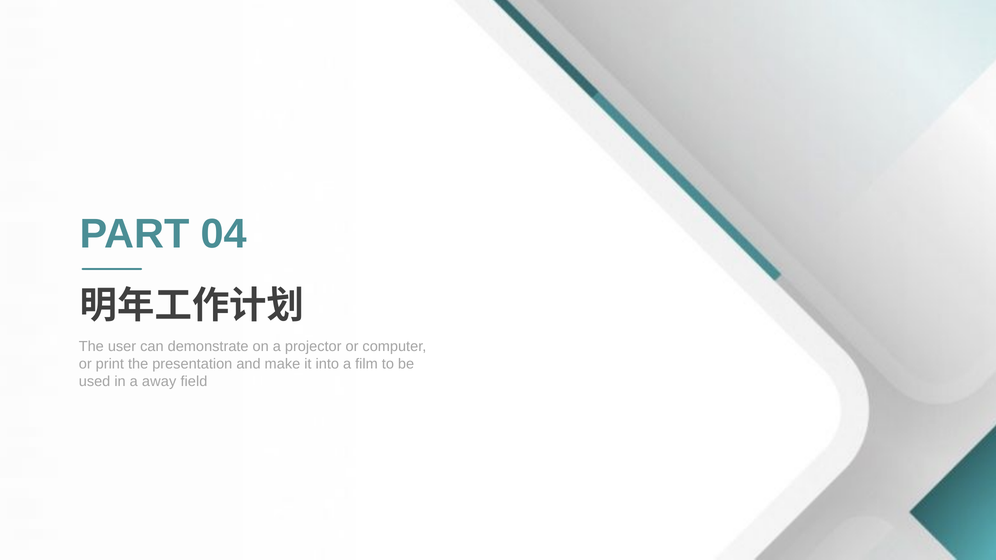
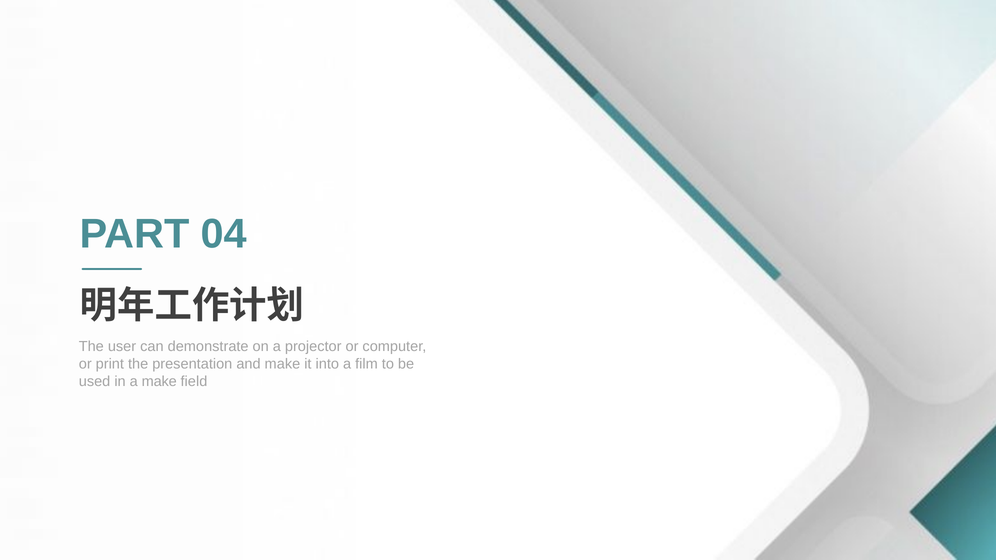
a away: away -> make (159, 382)
